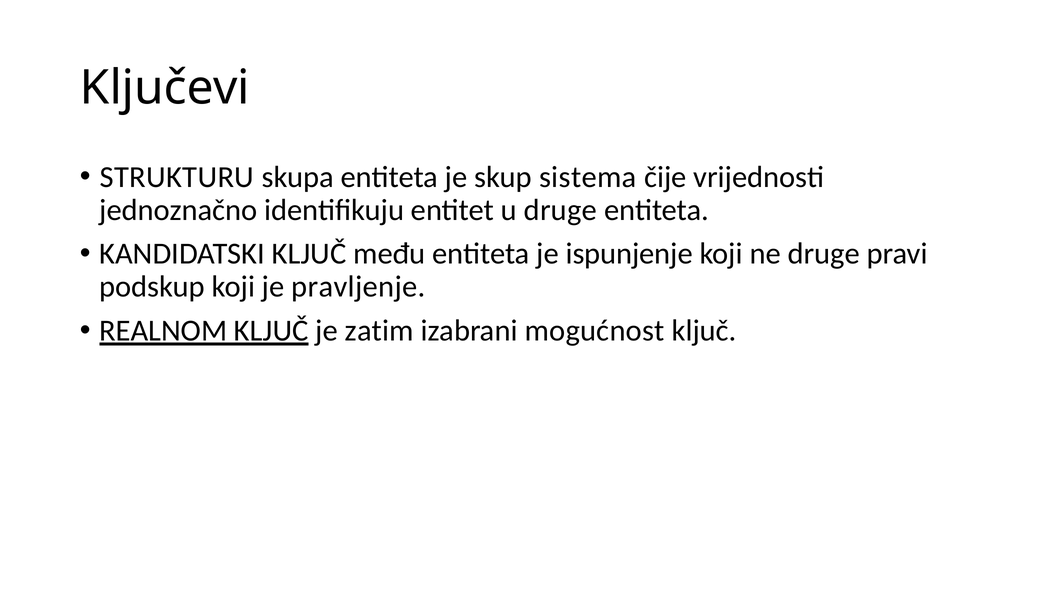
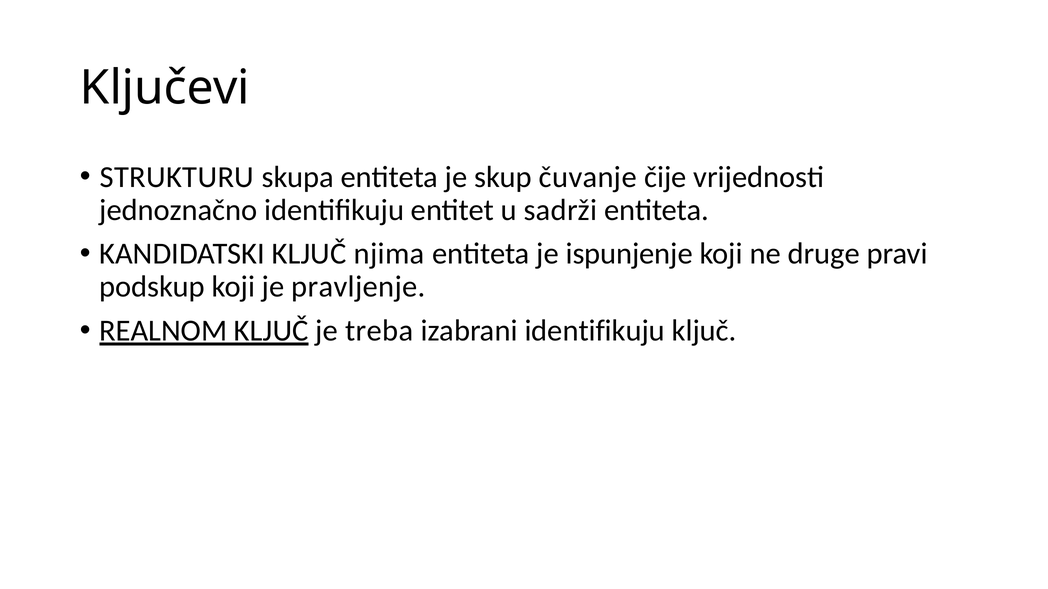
sistema: sistema -> čuvanje (588, 177)
u druge: druge -> sadrži (560, 210)
među: među -> njima (389, 254)
zatim: zatim -> treba (379, 331)
izabrani mogućnost: mogućnost -> identifikuju (595, 331)
